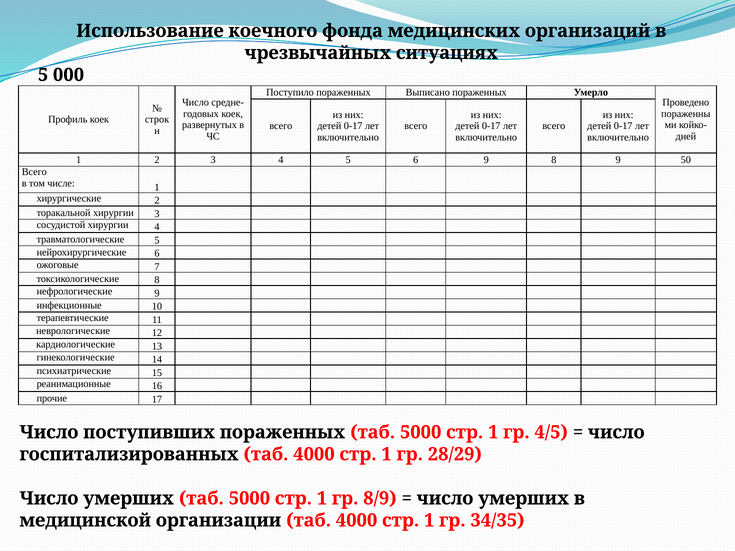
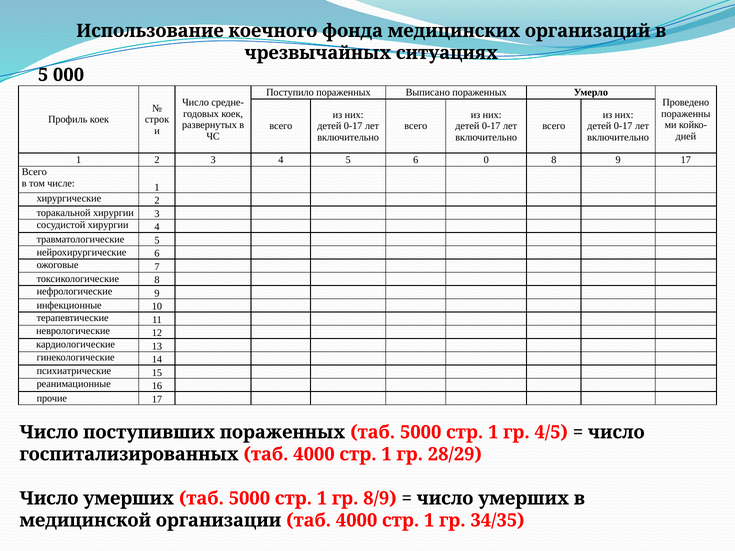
6 9: 9 -> 0 (486, 160)
9 50: 50 -> 17 (686, 160)
